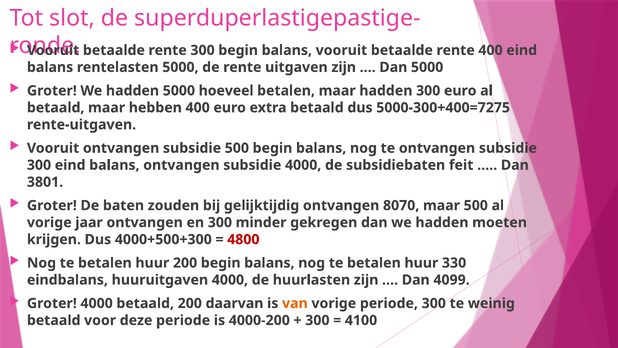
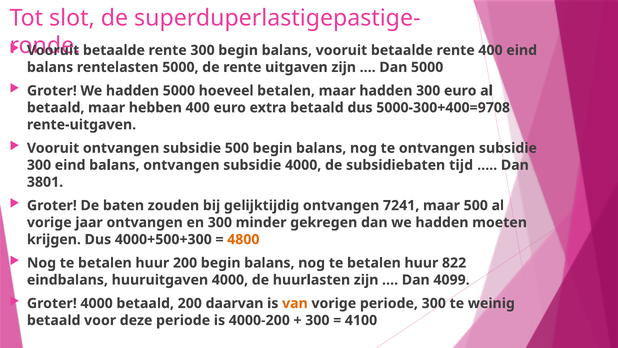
5000-300+400=7275: 5000-300+400=7275 -> 5000-300+400=9708 (443, 108)
feit: feit -> tijd (461, 165)
8070: 8070 -> 7241 (401, 205)
4800 colour: red -> orange (243, 239)
330: 330 -> 822 (454, 263)
